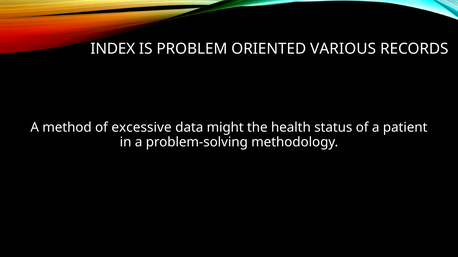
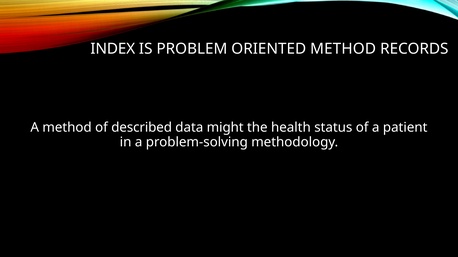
ORIENTED VARIOUS: VARIOUS -> METHOD (343, 49)
excessive: excessive -> described (142, 128)
